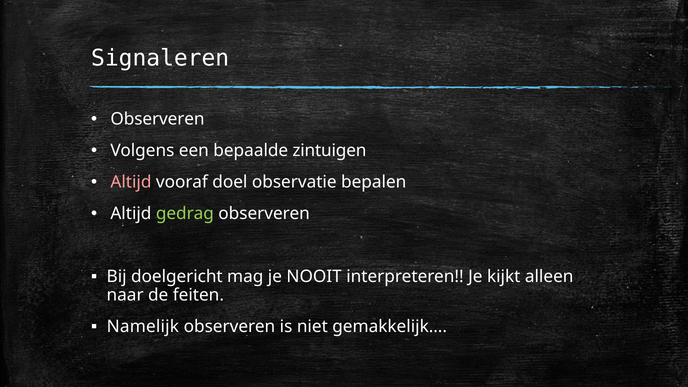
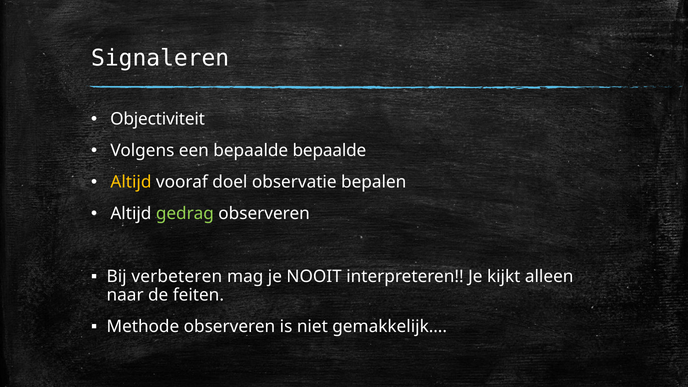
Observeren: Observeren -> Objectiviteit (158, 119)
bepaalde zintuigen: zintuigen -> bepaalde (329, 151)
Altijd colour: pink -> yellow (131, 182)
doelgericht: doelgericht -> verbeteren (177, 277)
Namelijk: Namelijk -> Methode (143, 327)
